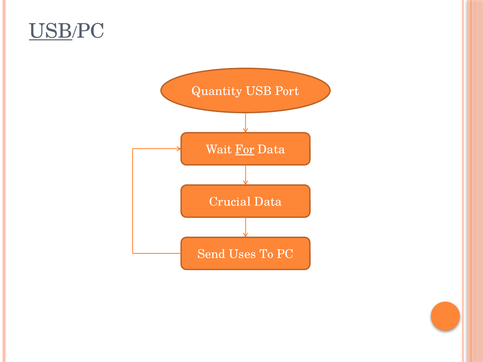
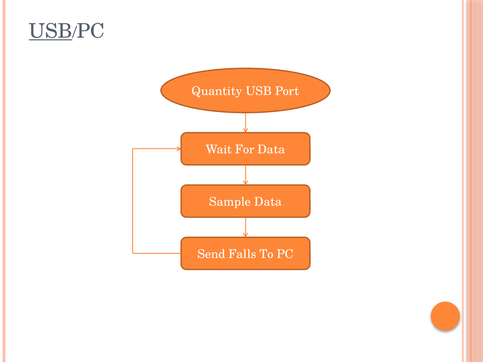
For underline: present -> none (245, 150)
Crucial: Crucial -> Sample (230, 202)
Uses: Uses -> Falls (243, 254)
